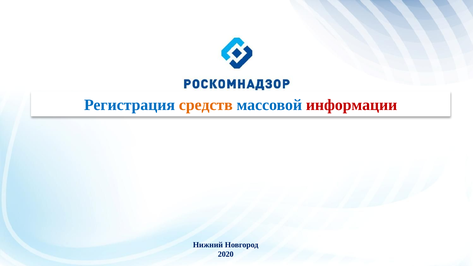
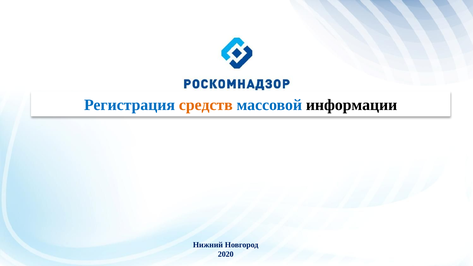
информации colour: red -> black (352, 105)
